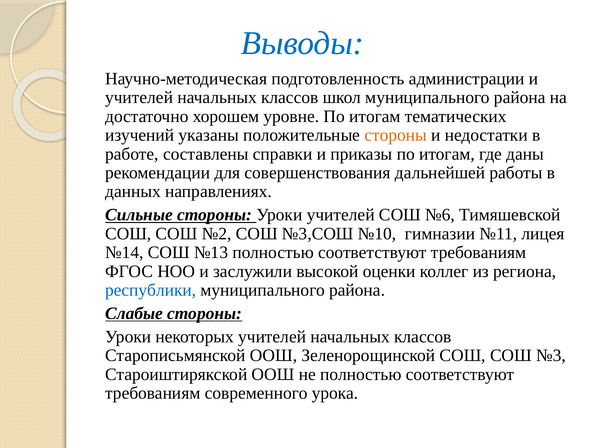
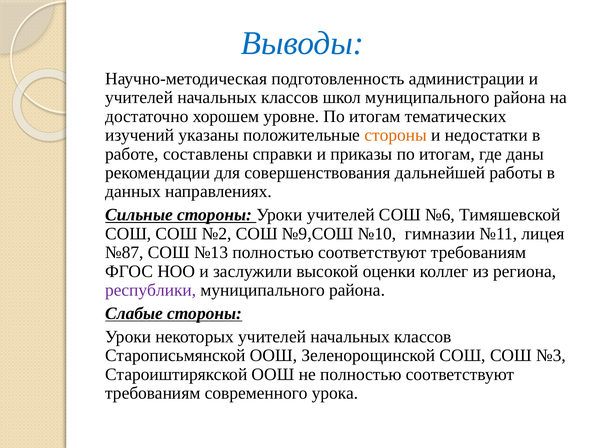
№3,СОШ: №3,СОШ -> №9,СОШ (318, 234)
№14: №14 -> №87 (124, 253)
республики colour: blue -> purple (151, 290)
